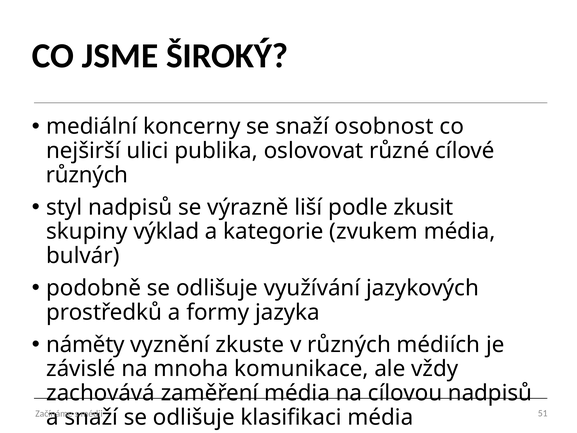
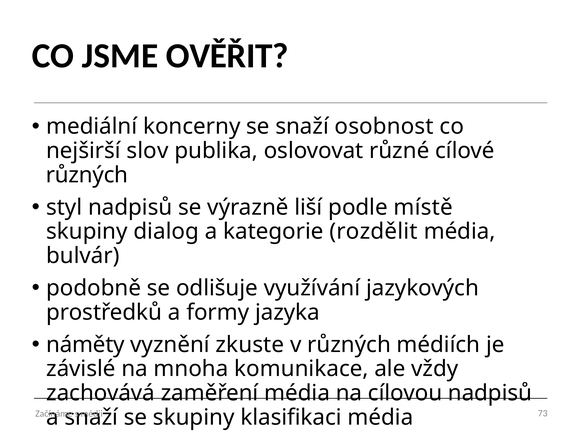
ŠIROKÝ: ŠIROKÝ -> OVĚŘIT (227, 56)
ulici: ulici -> slov (147, 151)
zkusit: zkusit -> místě (423, 207)
výklad: výklad -> dialog (166, 231)
zvukem: zvukem -> rozdělit (373, 231)
51: 51 -> 73 (543, 413)
odlišuje: odlišuje -> skupiny (194, 417)
